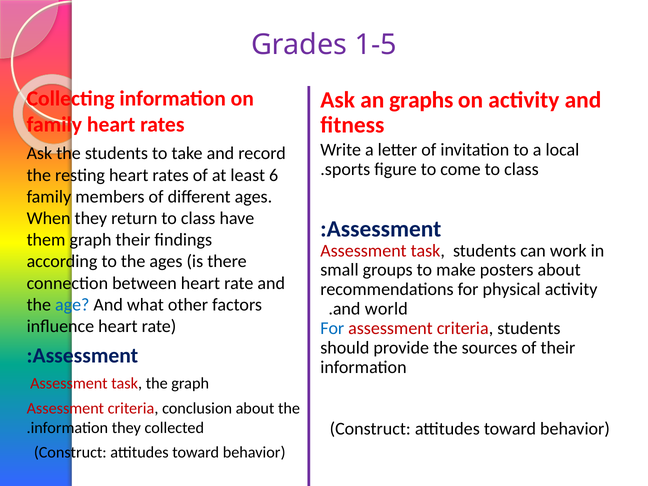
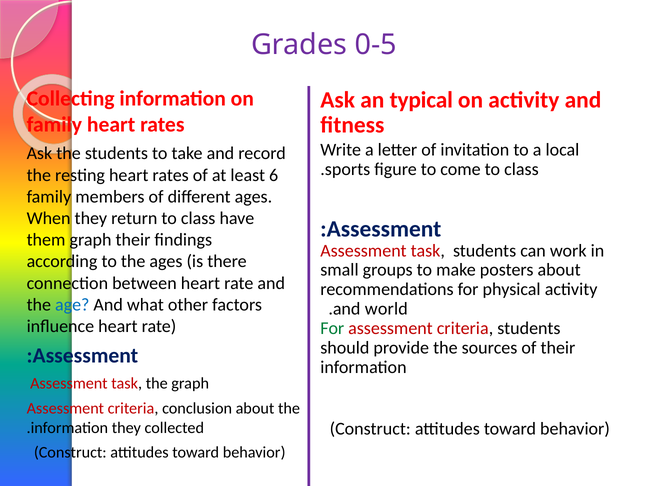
1-5: 1-5 -> 0-5 (376, 45)
graphs: graphs -> typical (421, 100)
For colour: blue -> green (332, 328)
